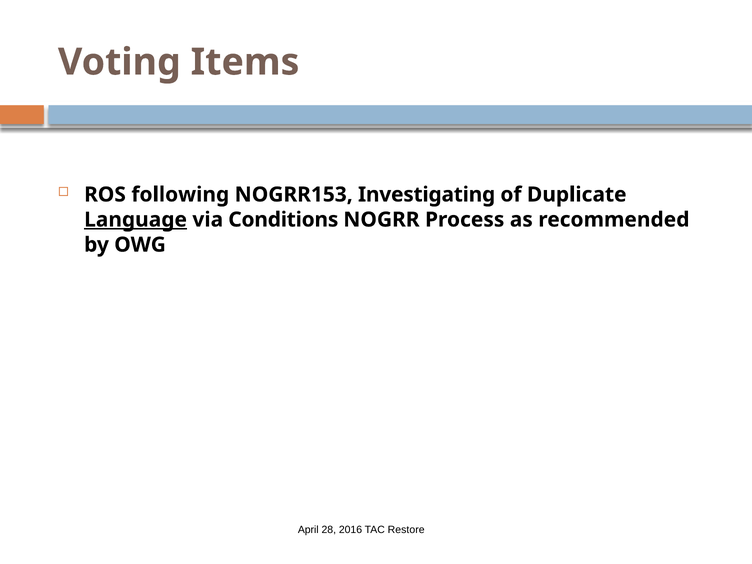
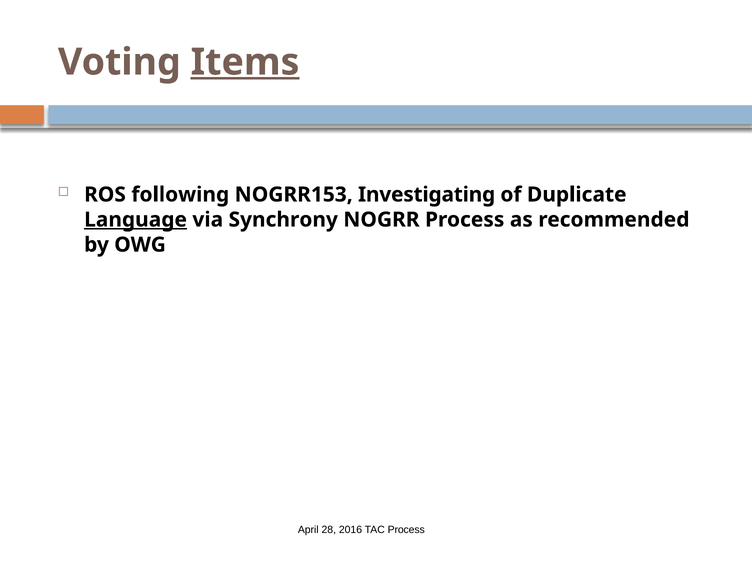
Items underline: none -> present (245, 62)
Conditions: Conditions -> Synchrony (283, 220)
TAC Restore: Restore -> Process (406, 530)
